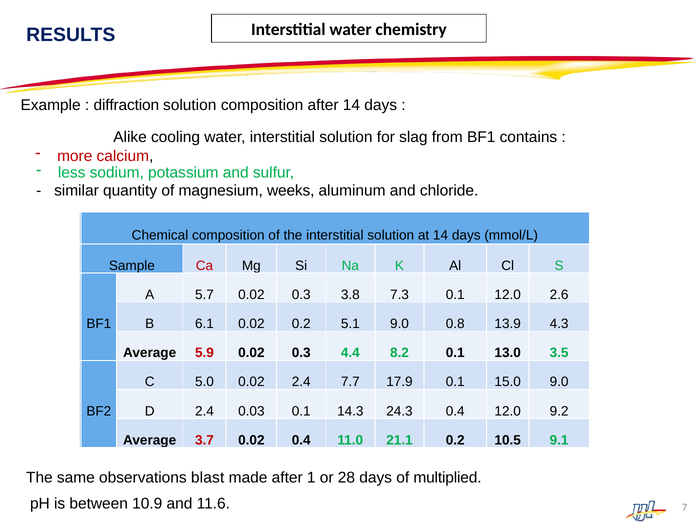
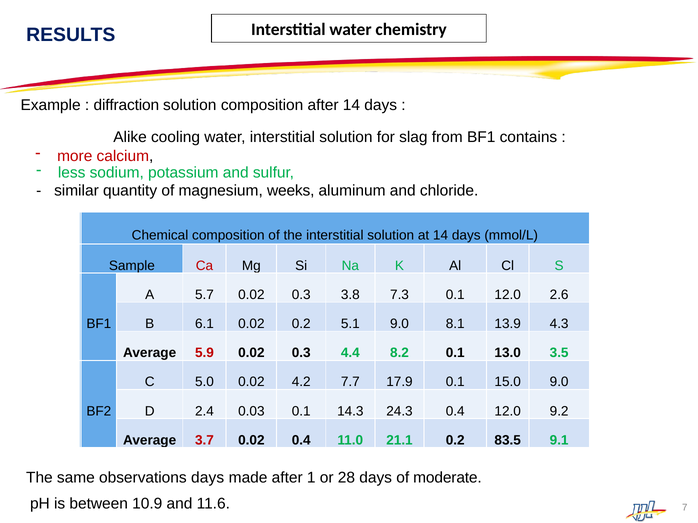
0.8: 0.8 -> 8.1 (455, 324)
0.02 2.4: 2.4 -> 4.2 (301, 382)
10.5: 10.5 -> 83.5 (508, 441)
observations blast: blast -> days (208, 478)
multiplied: multiplied -> moderate (447, 478)
